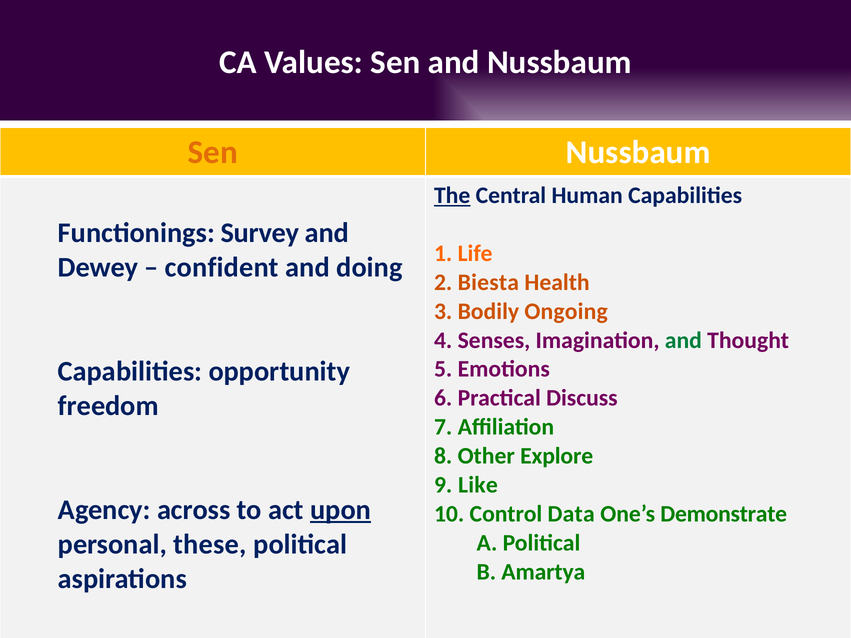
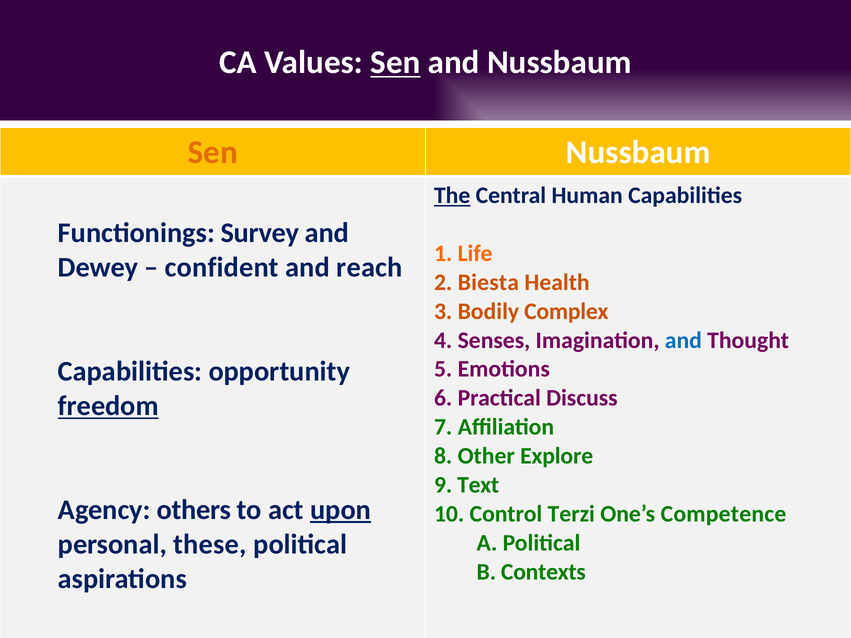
Sen underline: none -> present (395, 63)
doing: doing -> reach (369, 268)
Ongoing: Ongoing -> Complex (566, 311)
and colour: green -> blue (683, 340)
freedom underline: none -> present (108, 406)
Like: Like -> Text (478, 485)
across: across -> others (194, 510)
Data: Data -> Terzi (571, 514)
Demonstrate: Demonstrate -> Competence (724, 514)
Amartya: Amartya -> Contexts (543, 572)
